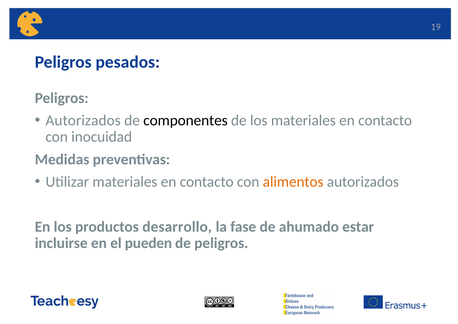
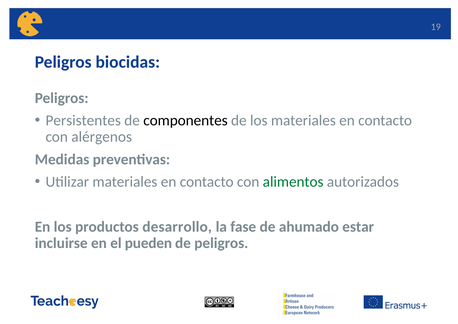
pesados: pesados -> biocidas (128, 62)
Autorizados: Autorizados -> Persistentes (83, 120)
inocuidad: inocuidad -> alérgenos (102, 137)
alimentos colour: orange -> green (293, 182)
